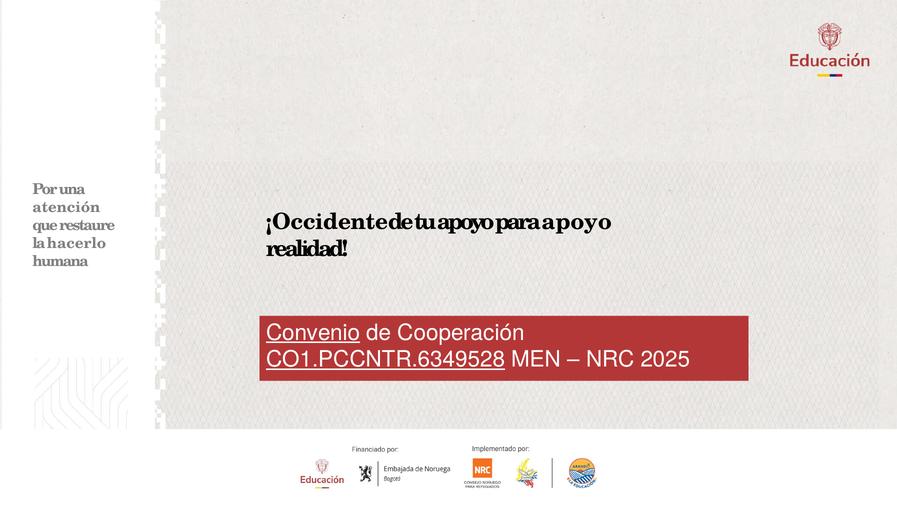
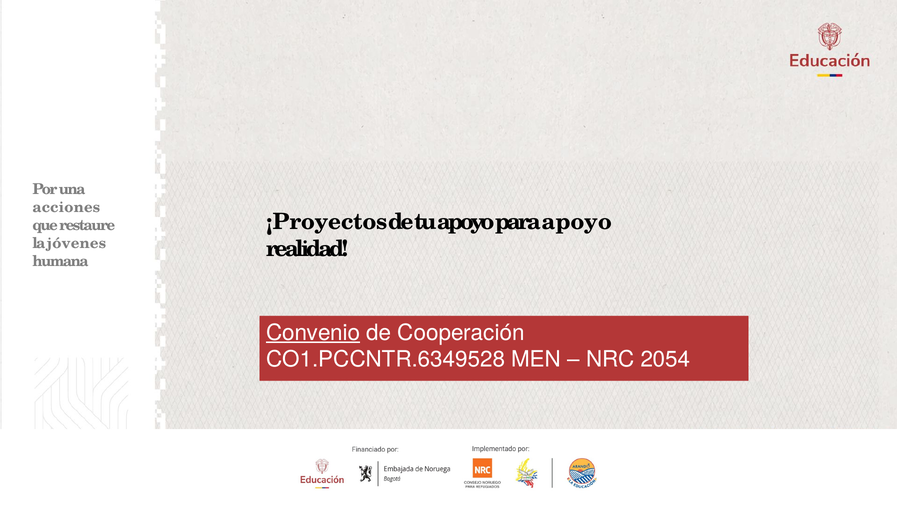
atención: atención -> acciones (66, 207)
¡Occidente: ¡Occidente -> ¡Proyectos (327, 222)
hacerlo: hacerlo -> jóvenes (76, 243)
CO1.PCCNTR.6349528 underline: present -> none (386, 359)
2025: 2025 -> 2054 (665, 359)
